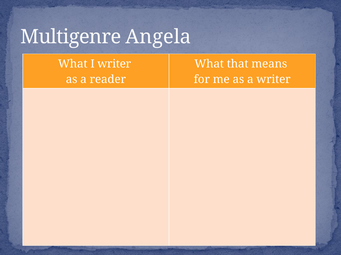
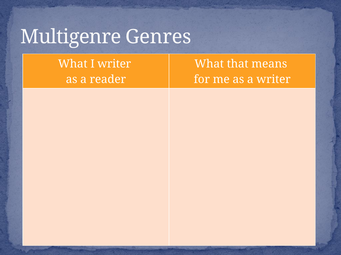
Angela: Angela -> Genres (158, 37)
